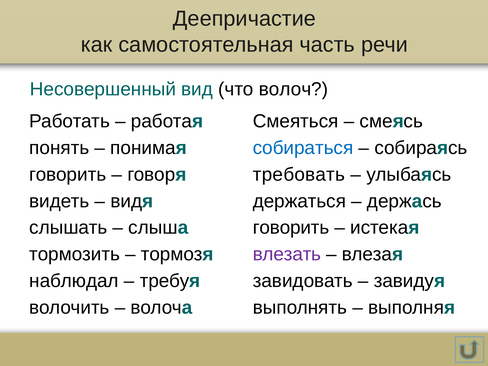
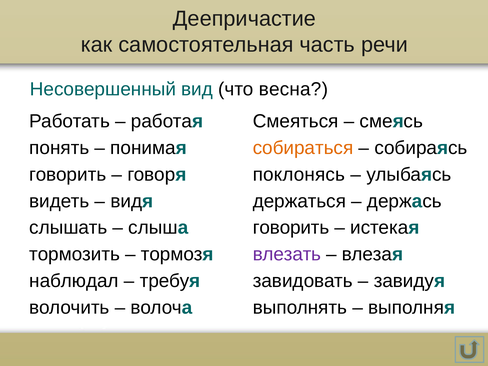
волоч: волоч -> весна (293, 89)
собираться colour: blue -> orange (303, 148)
требовать: требовать -> поклонясь (299, 174)
